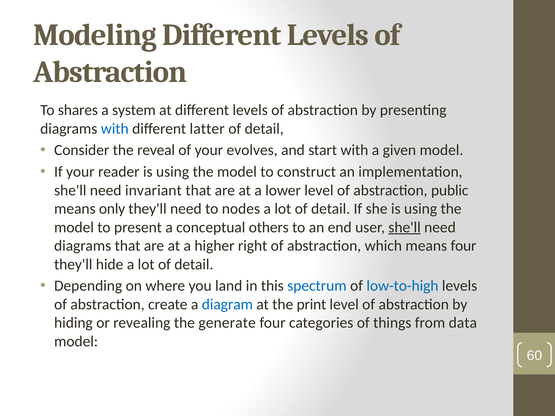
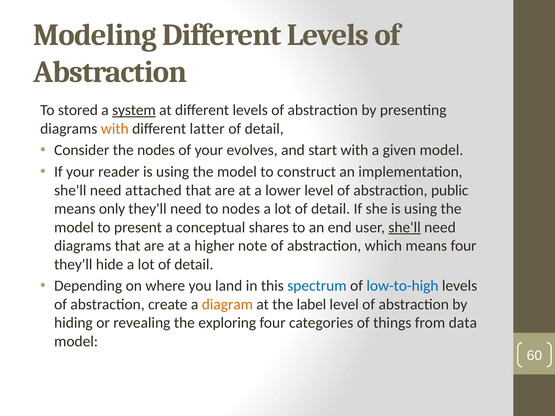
shares: shares -> stored (78, 110)
system underline: none -> present (134, 110)
with colour: blue -> orange (115, 129)
the reveal: reveal -> nodes (156, 150)
invariant: invariant -> attached (153, 190)
others: others -> shares (269, 227)
right: right -> note (253, 246)
diagram colour: blue -> orange (227, 305)
print: print -> label (311, 305)
generate: generate -> exploring (227, 323)
